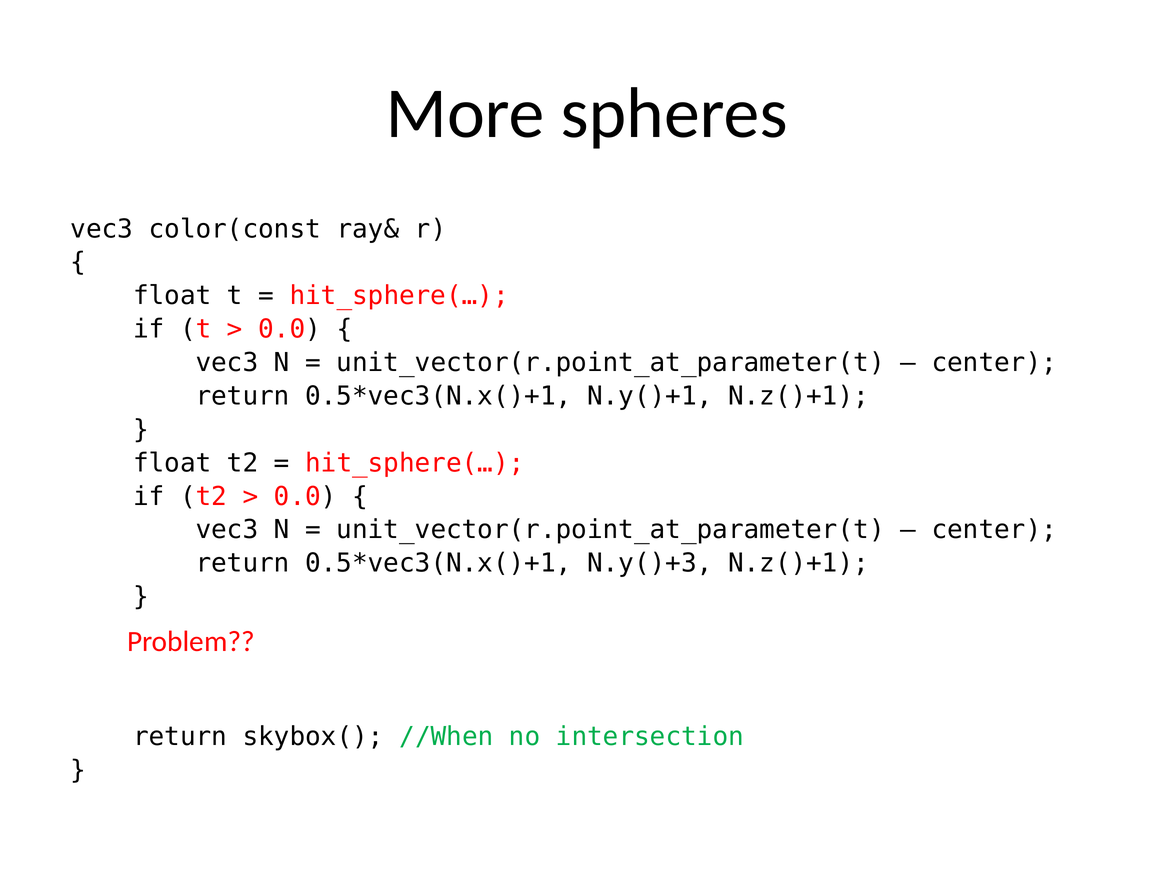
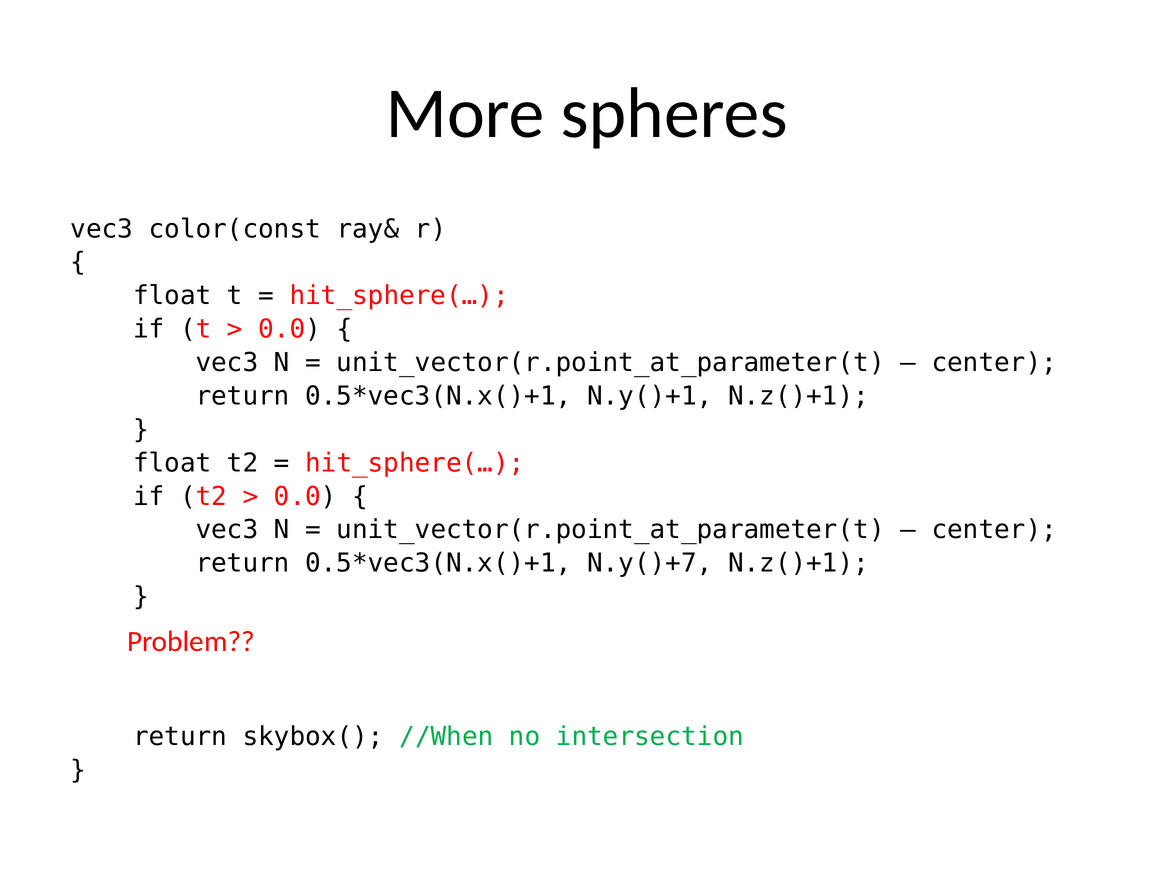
N.y()+3: N.y()+3 -> N.y()+7 (650, 563)
